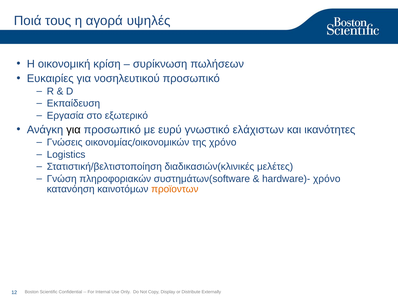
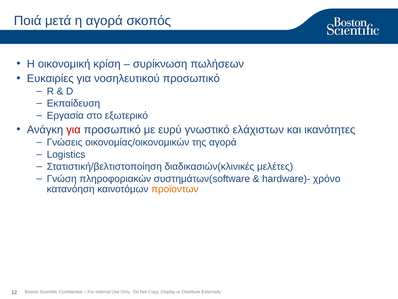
τους: τους -> μετά (58, 21)
υψηλές: υψηλές -> σκοπός (149, 21)
για colour: black -> red (73, 129)
της χρόνο: χρόνο -> αγορά (223, 142)
